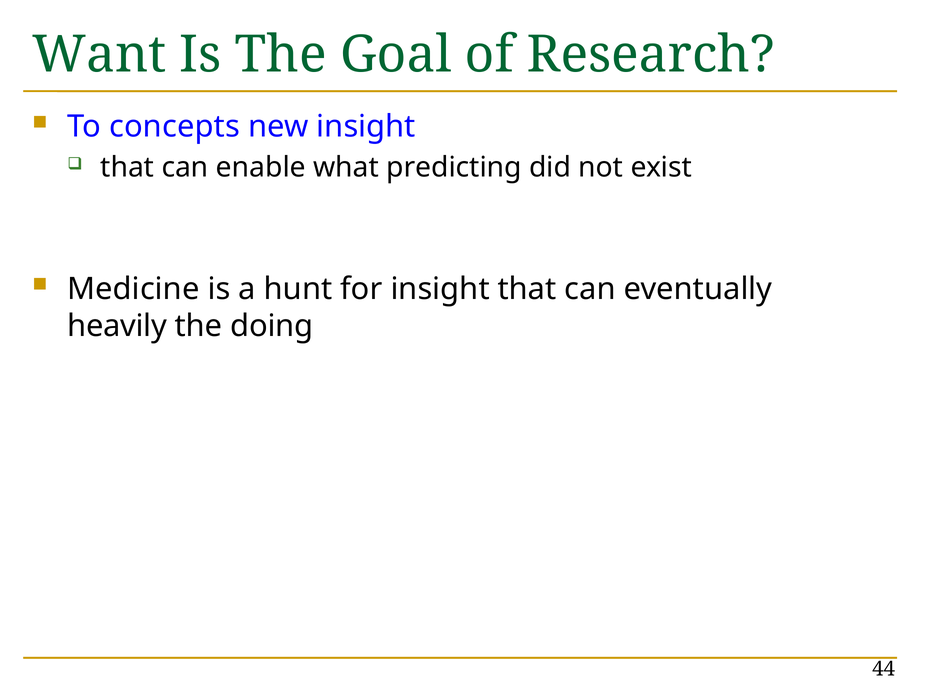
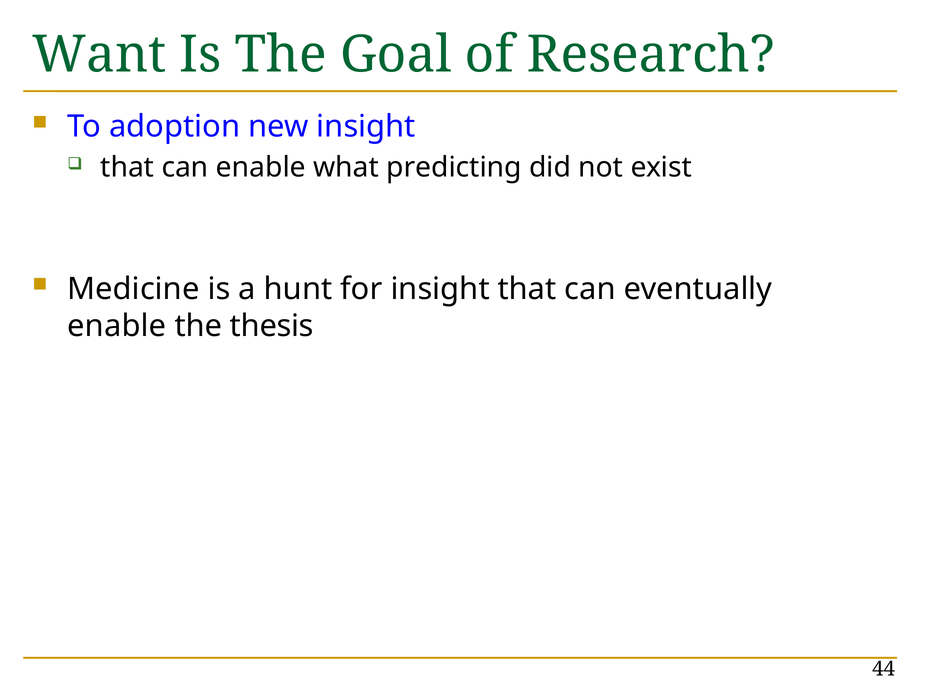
concepts: concepts -> adoption (175, 127)
heavily: heavily -> enable (117, 326)
doing: doing -> thesis (272, 326)
